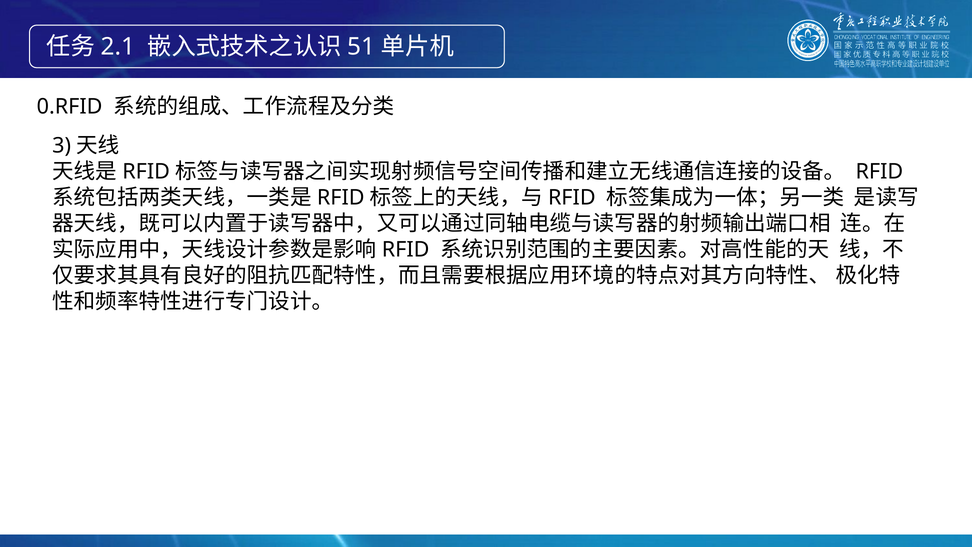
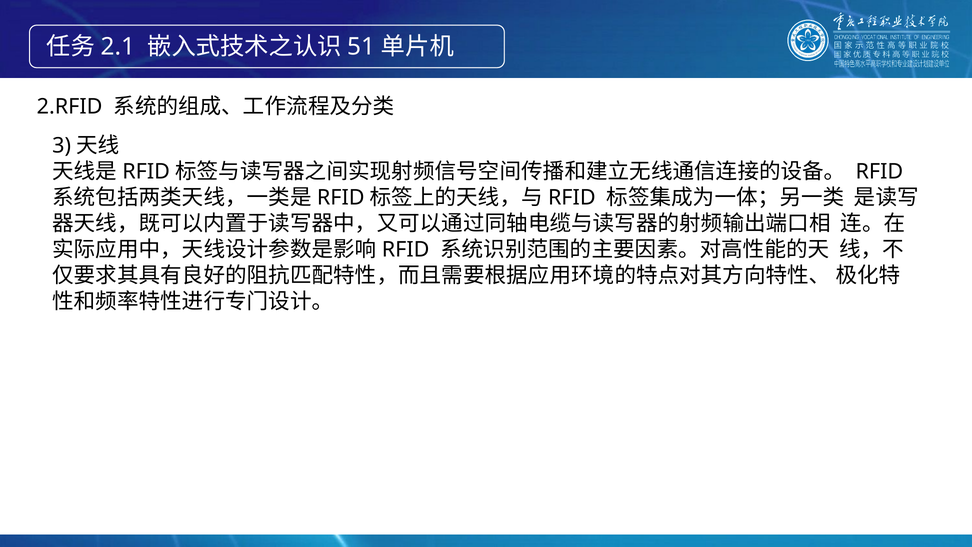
0.RFID: 0.RFID -> 2.RFID (70, 107)
